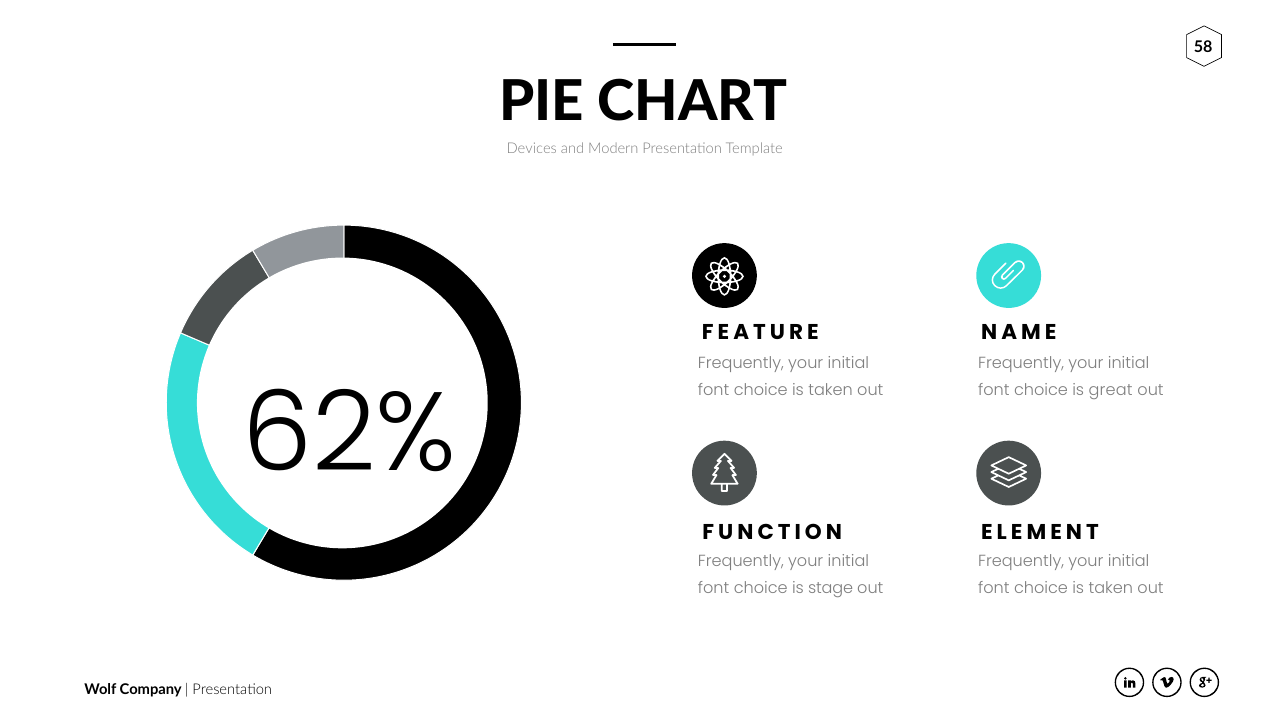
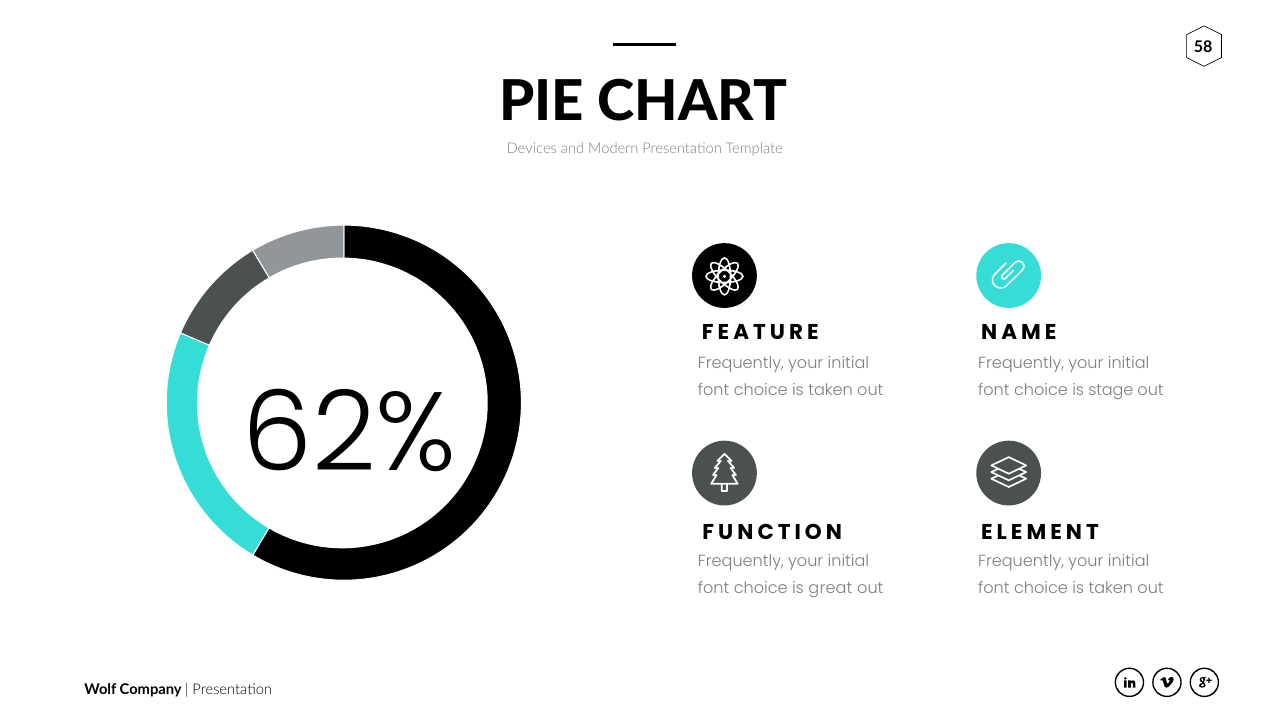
great: great -> stage (1111, 390)
stage: stage -> great (830, 589)
